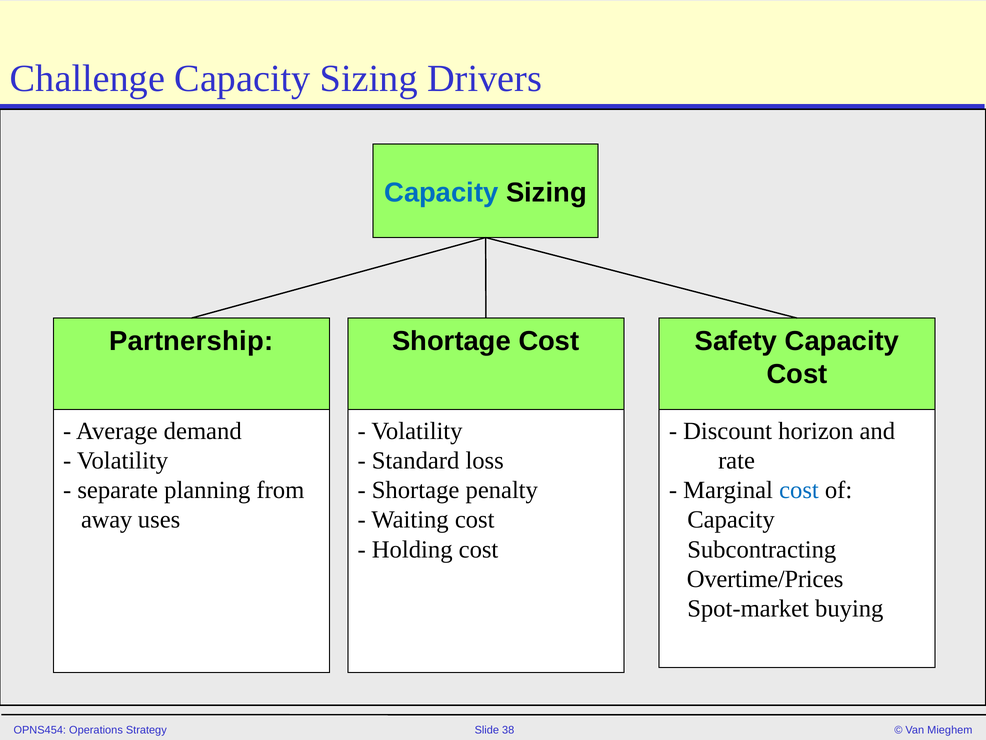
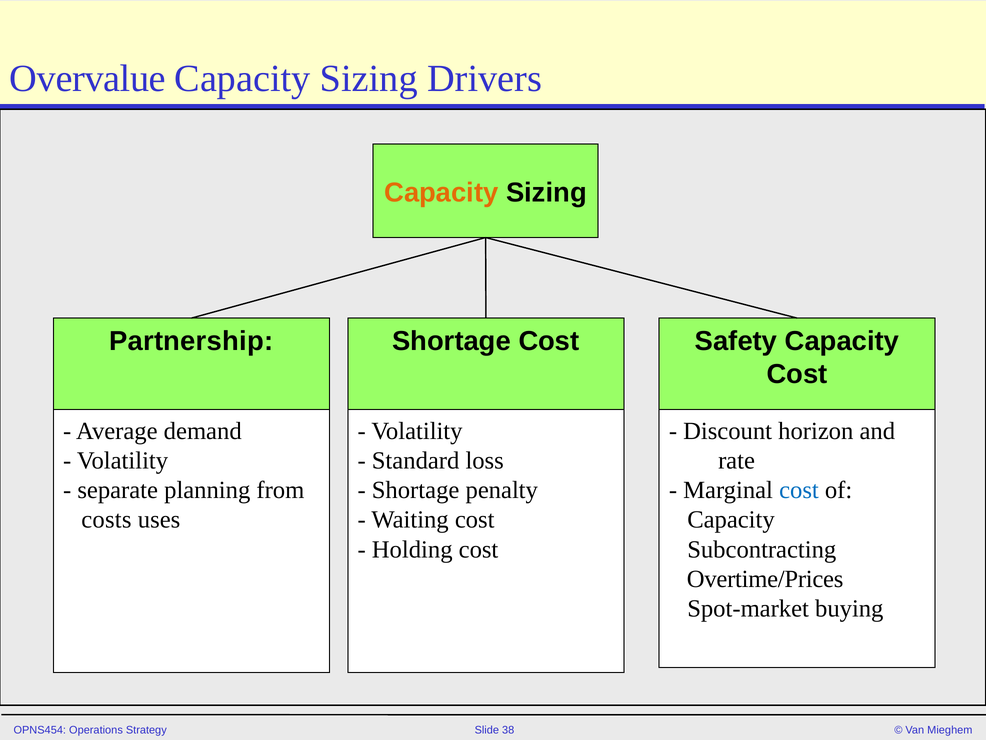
Challenge: Challenge -> Overvalue (88, 79)
Capacity colour: blue -> orange (441, 192)
away: away -> costs (106, 519)
